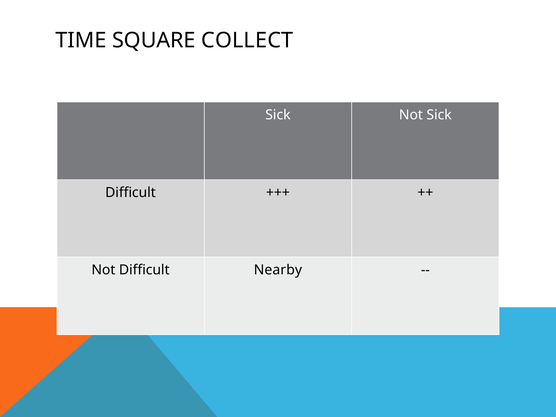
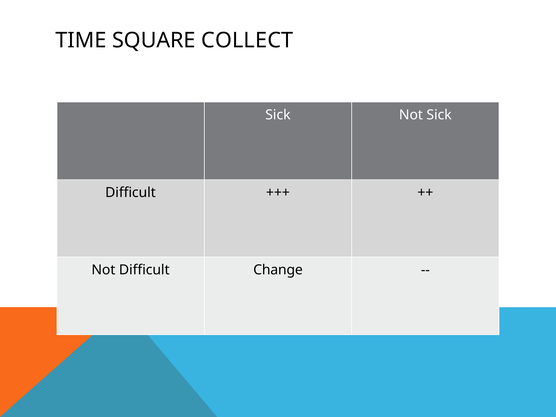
Nearby: Nearby -> Change (278, 270)
